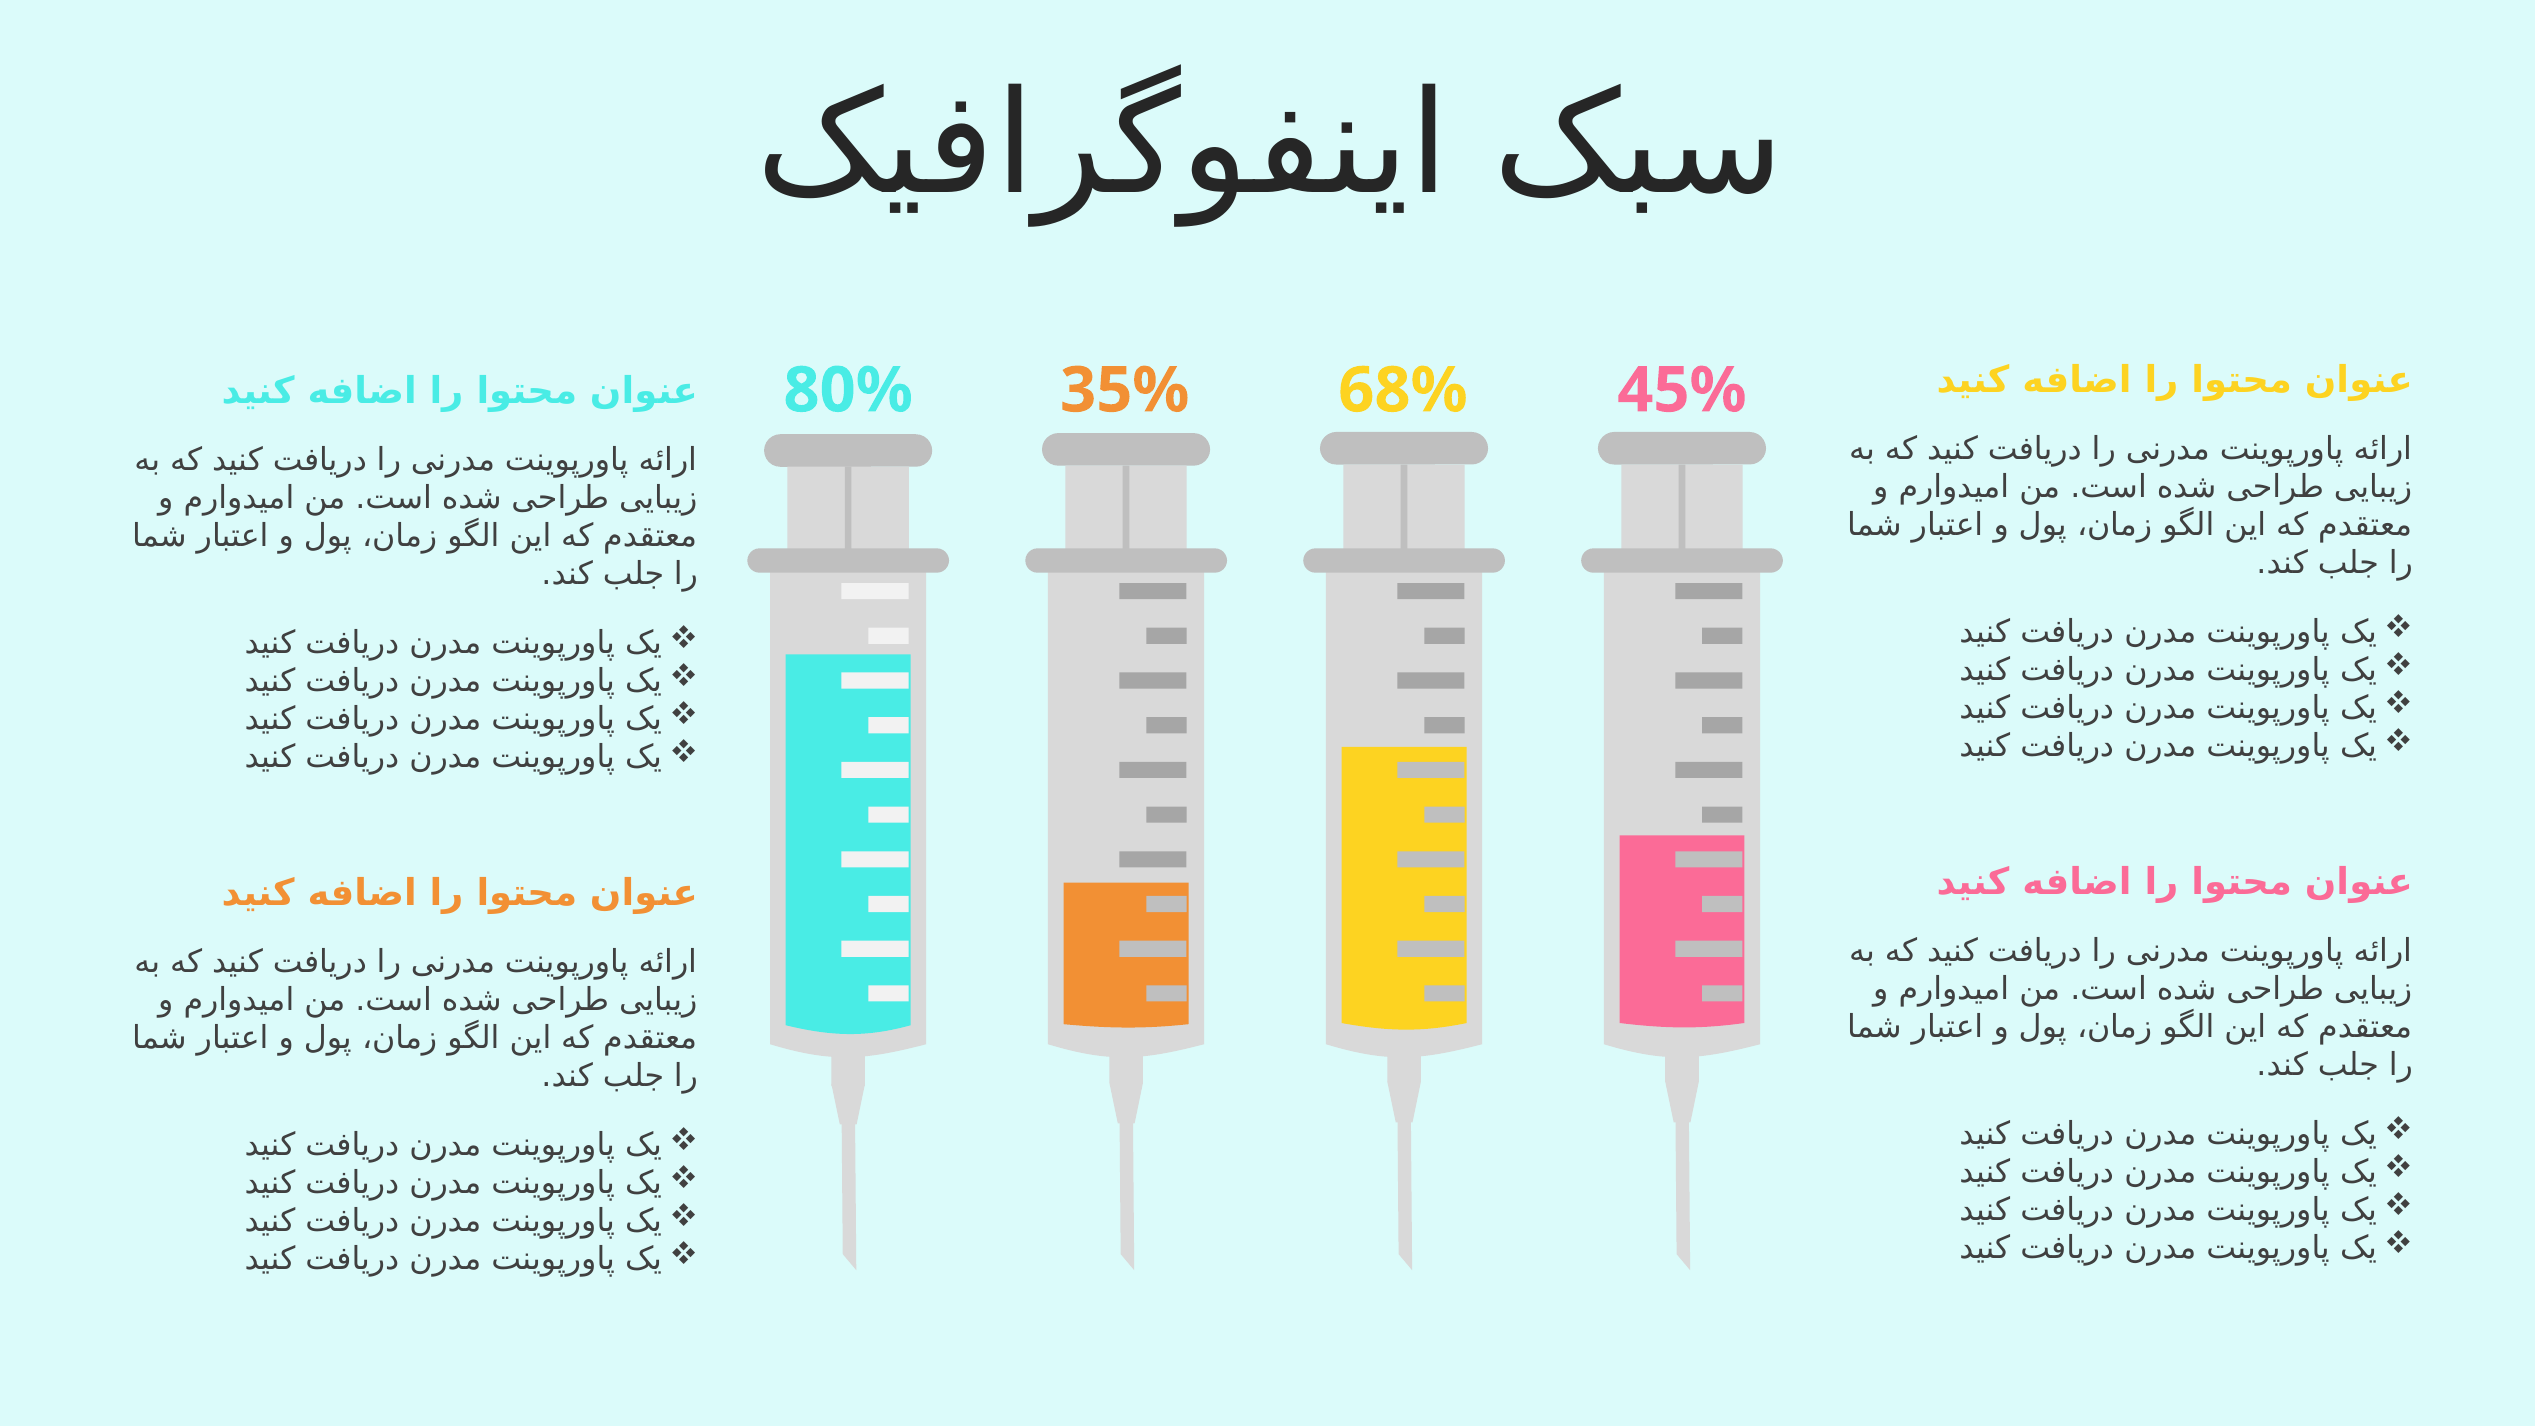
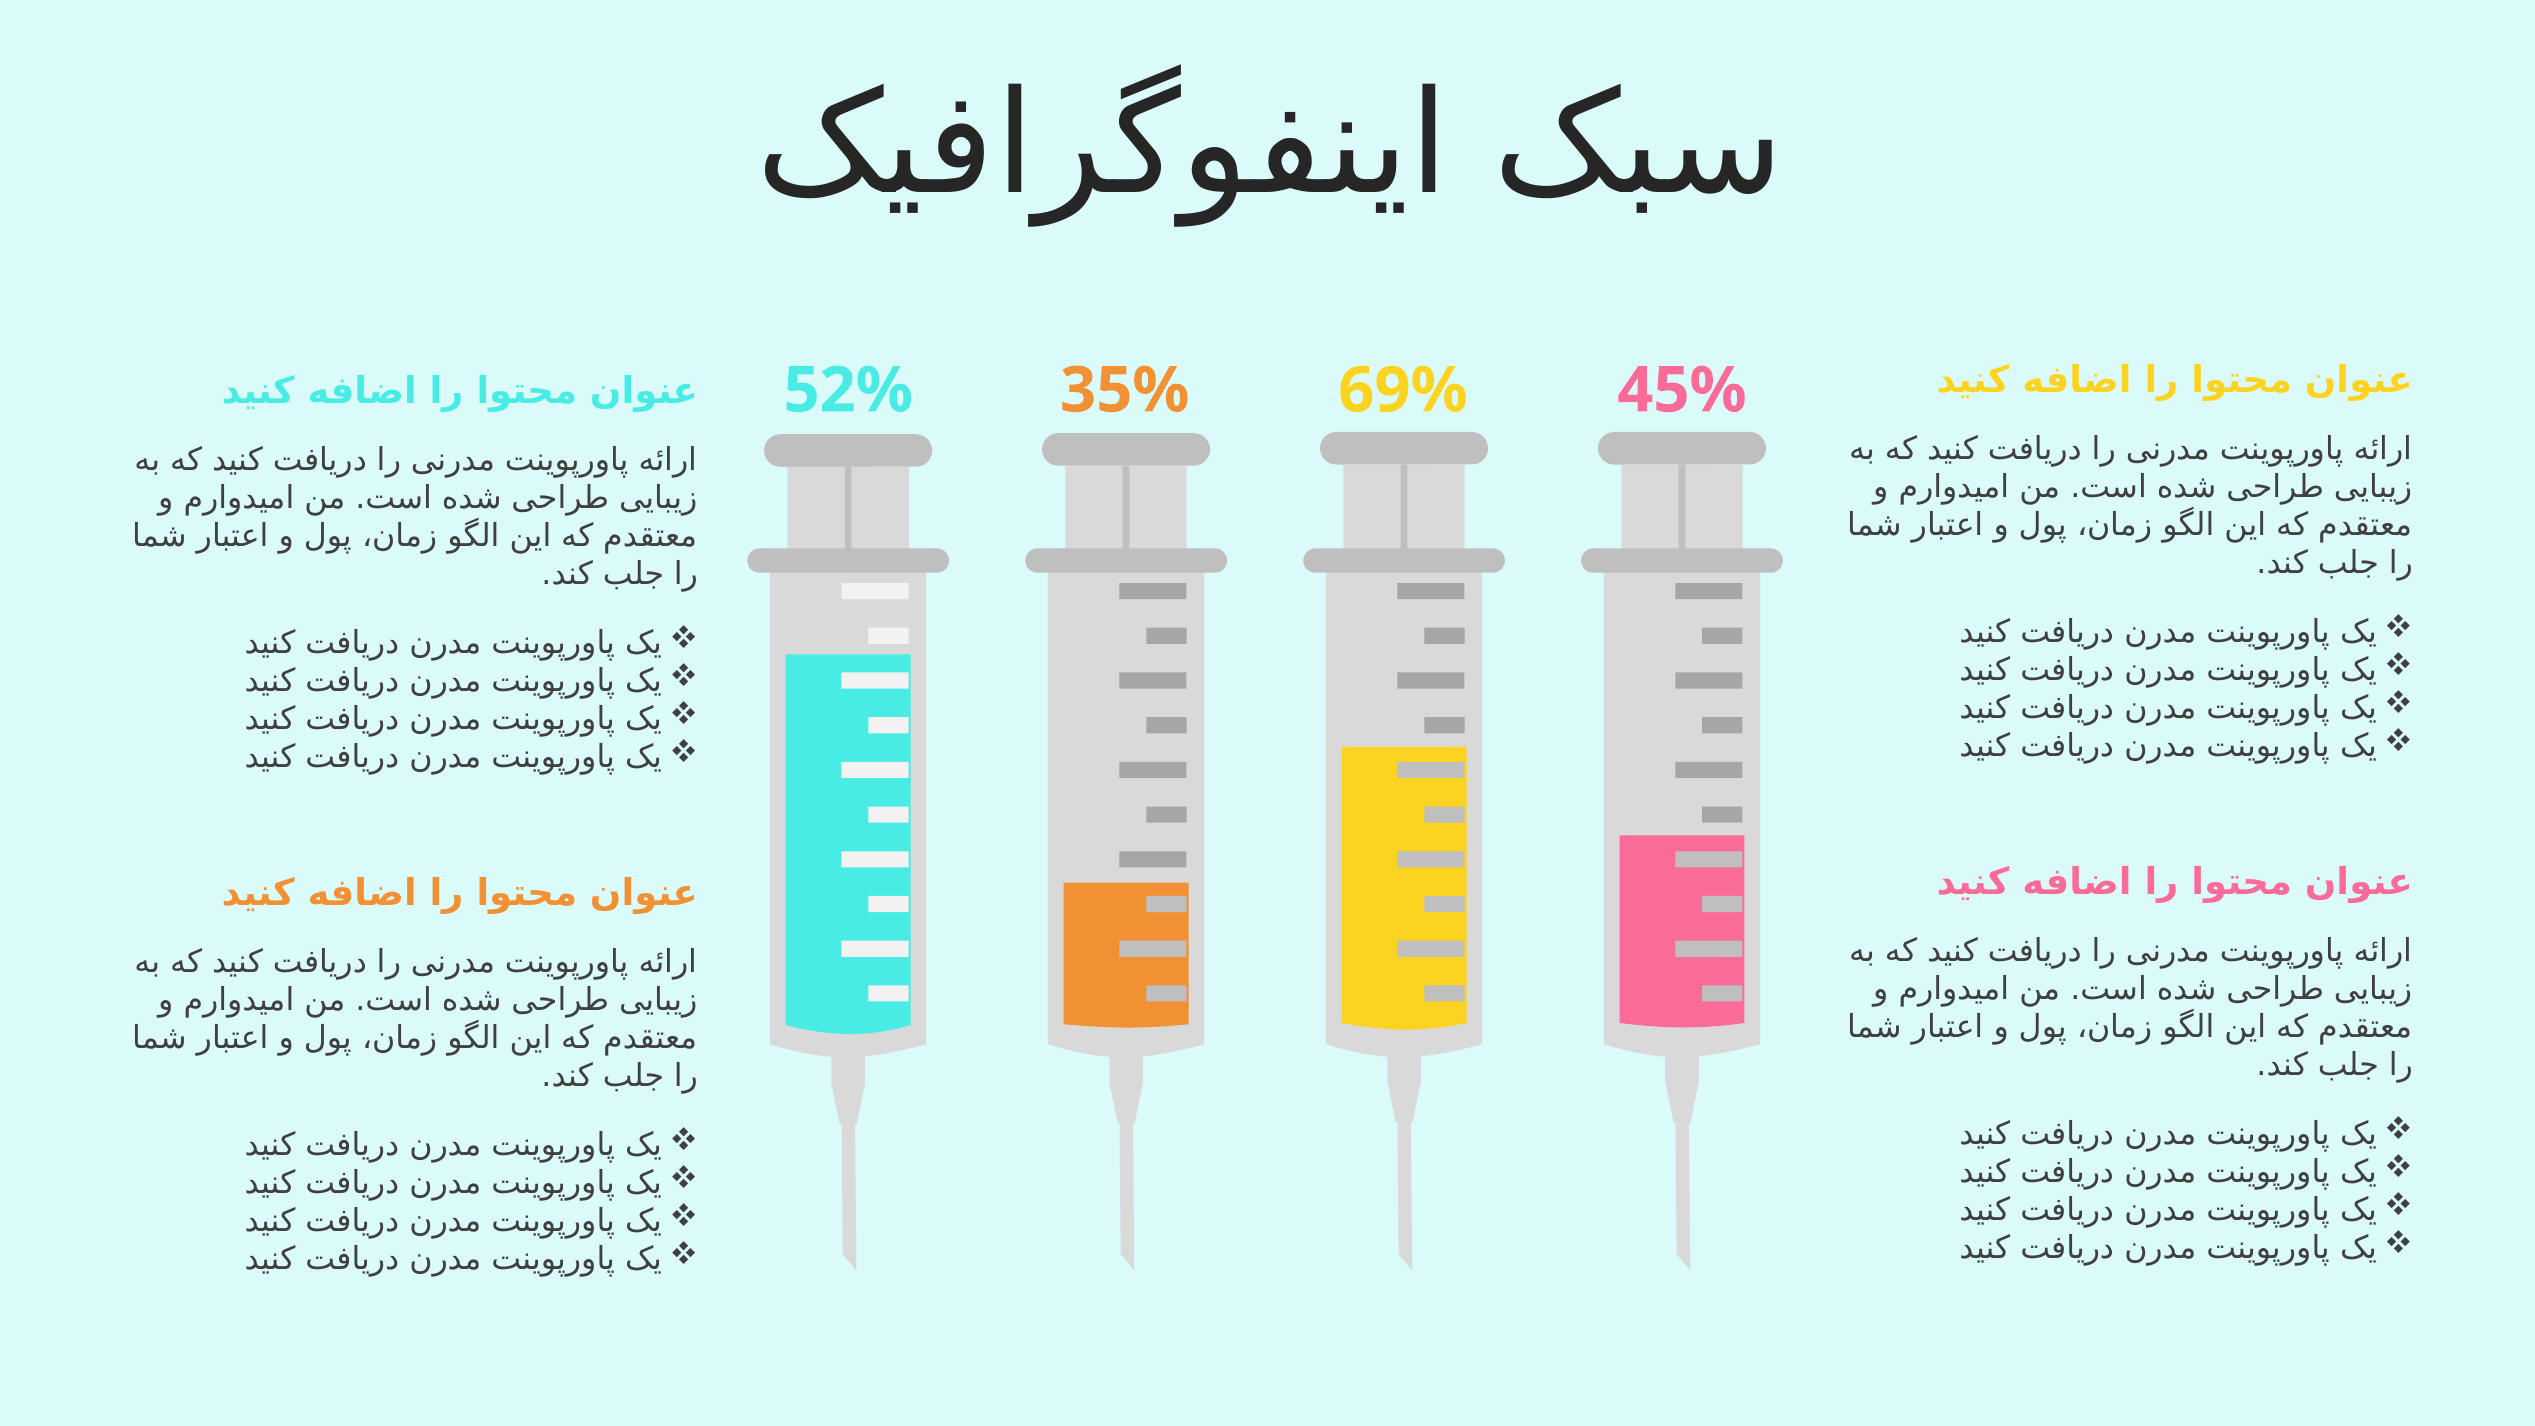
80%: 80% -> 52% (848, 391)
68%: 68% -> 69% (1403, 391)
